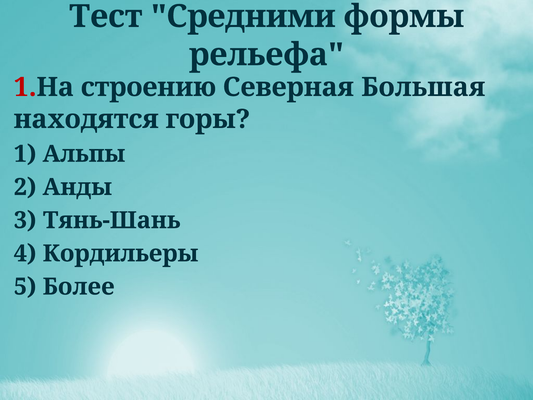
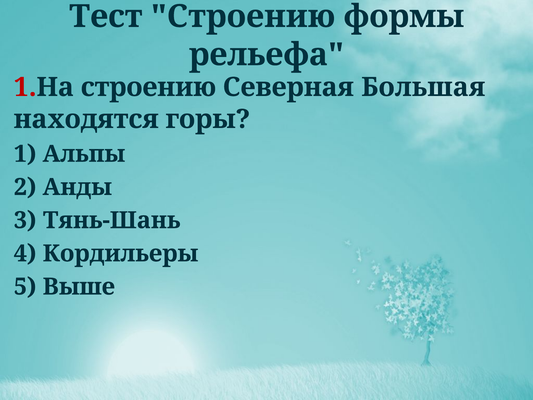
Тест Средними: Средними -> Строению (243, 16)
Более: Более -> Выше (79, 287)
